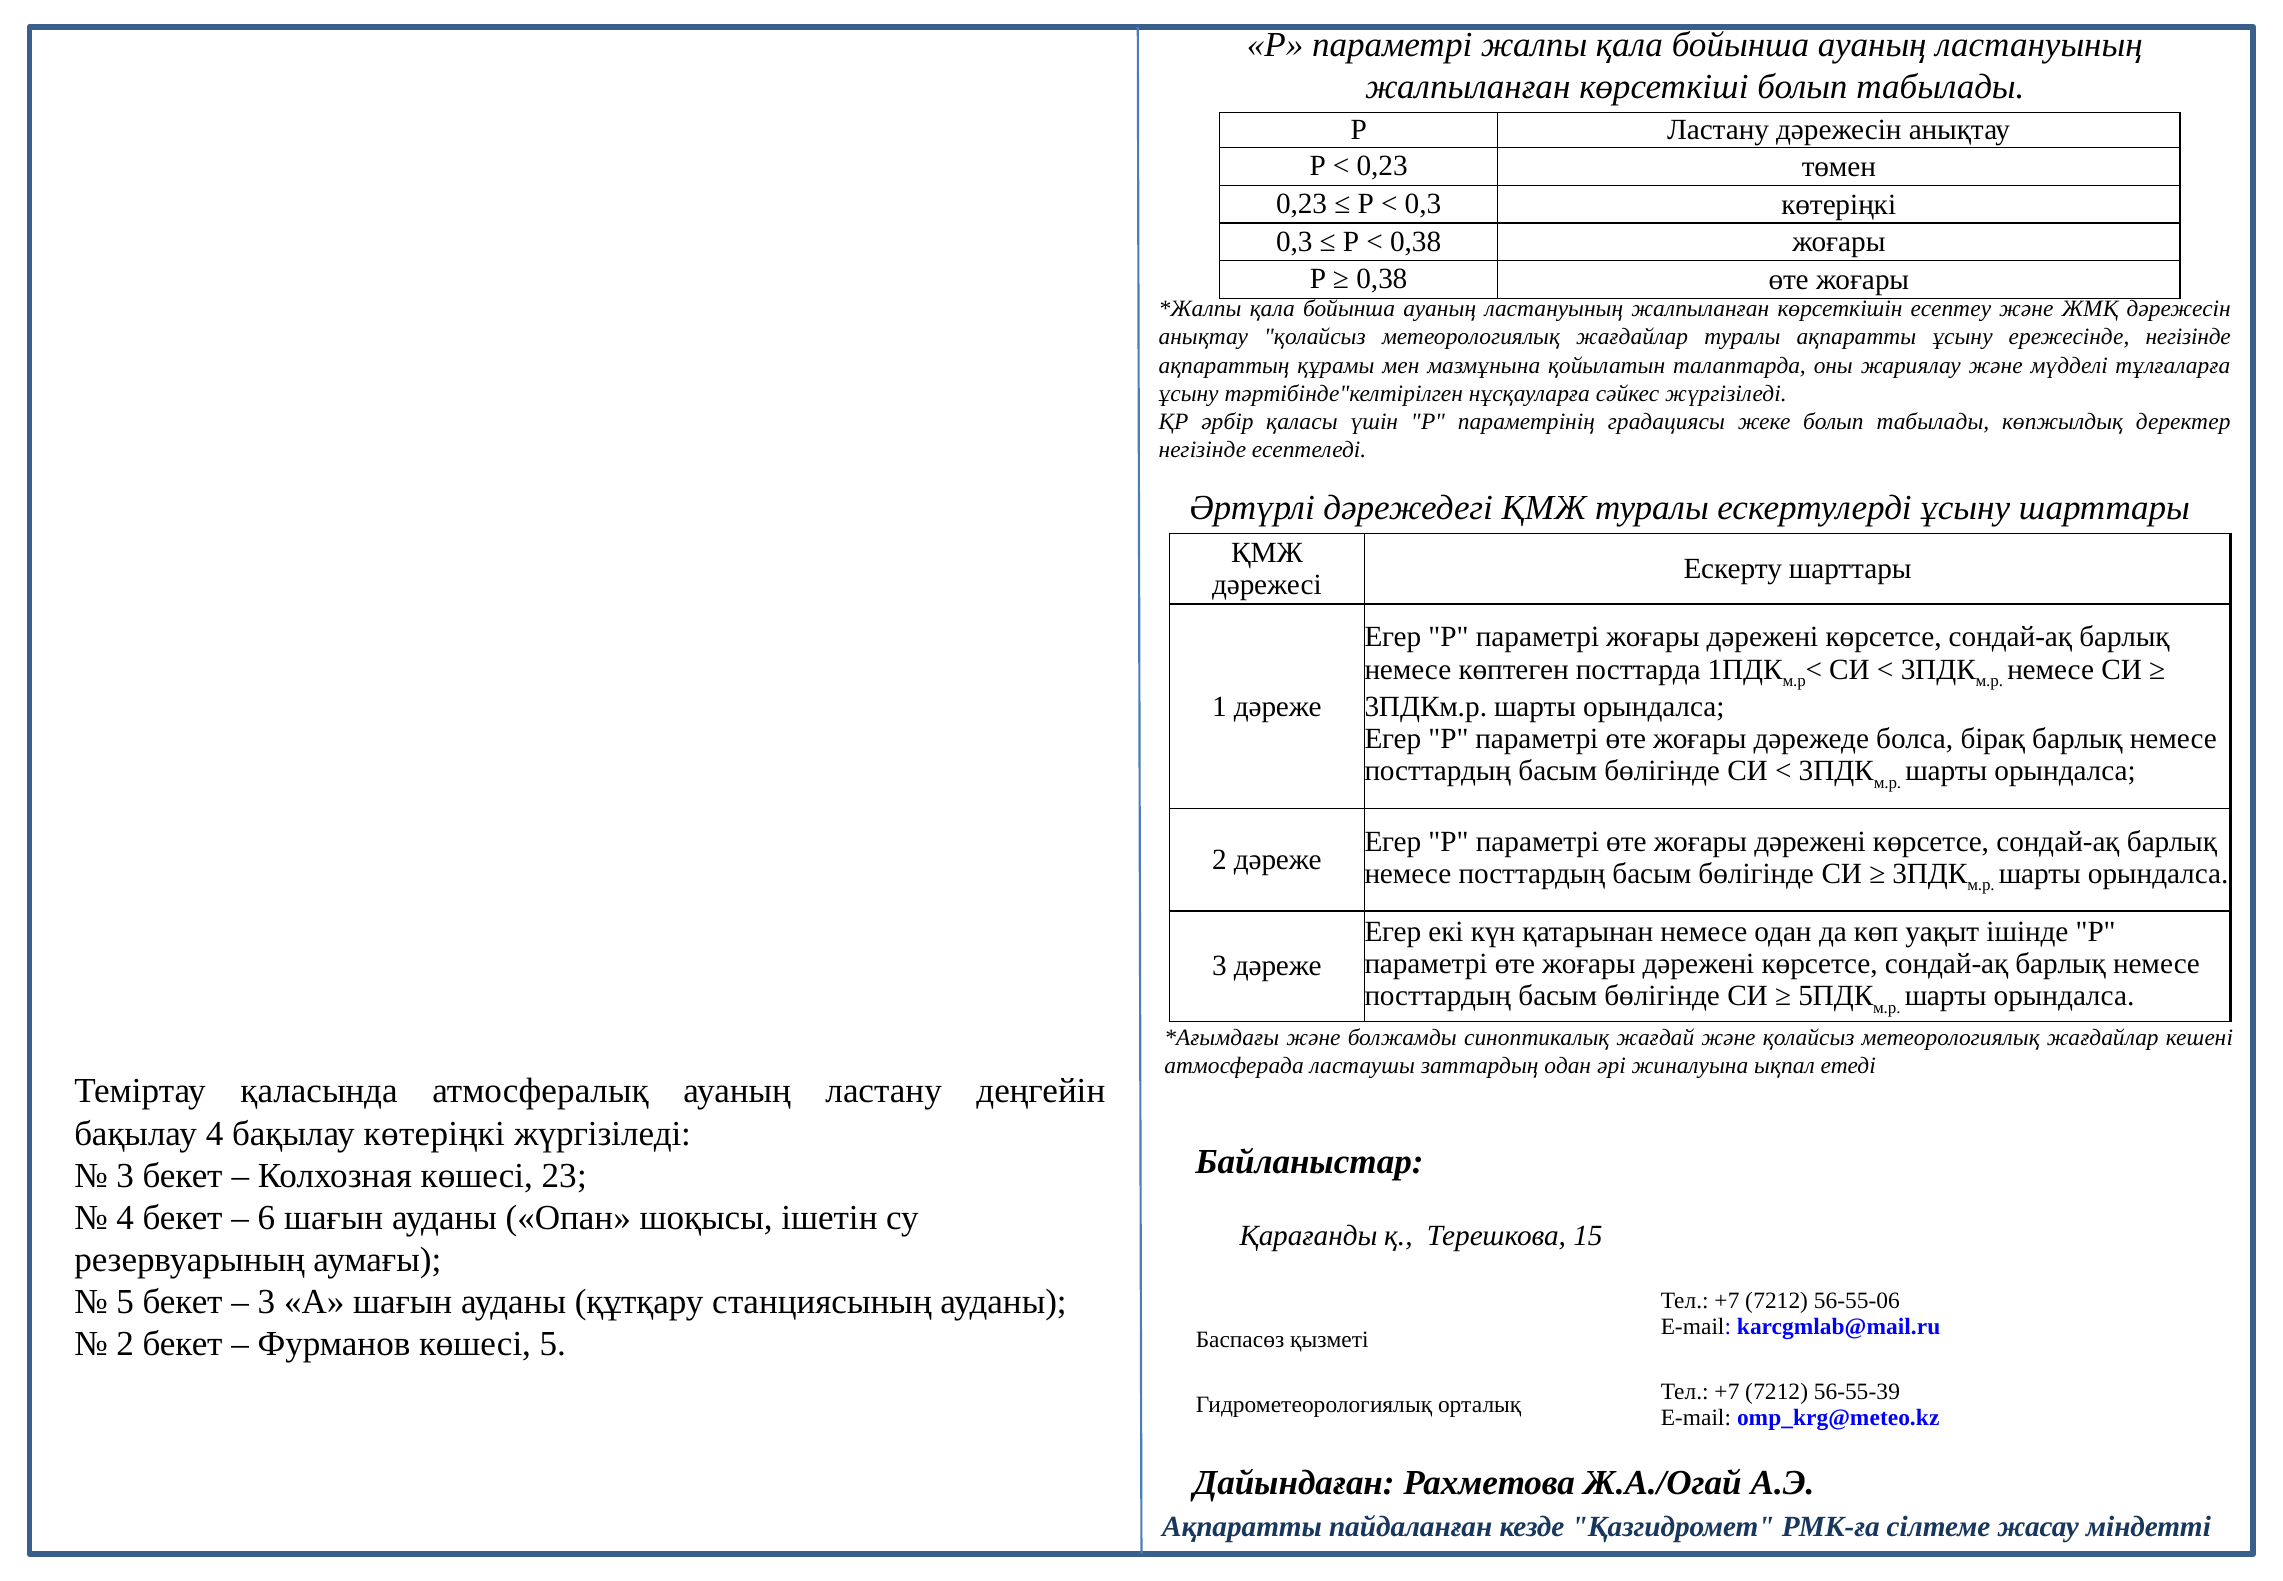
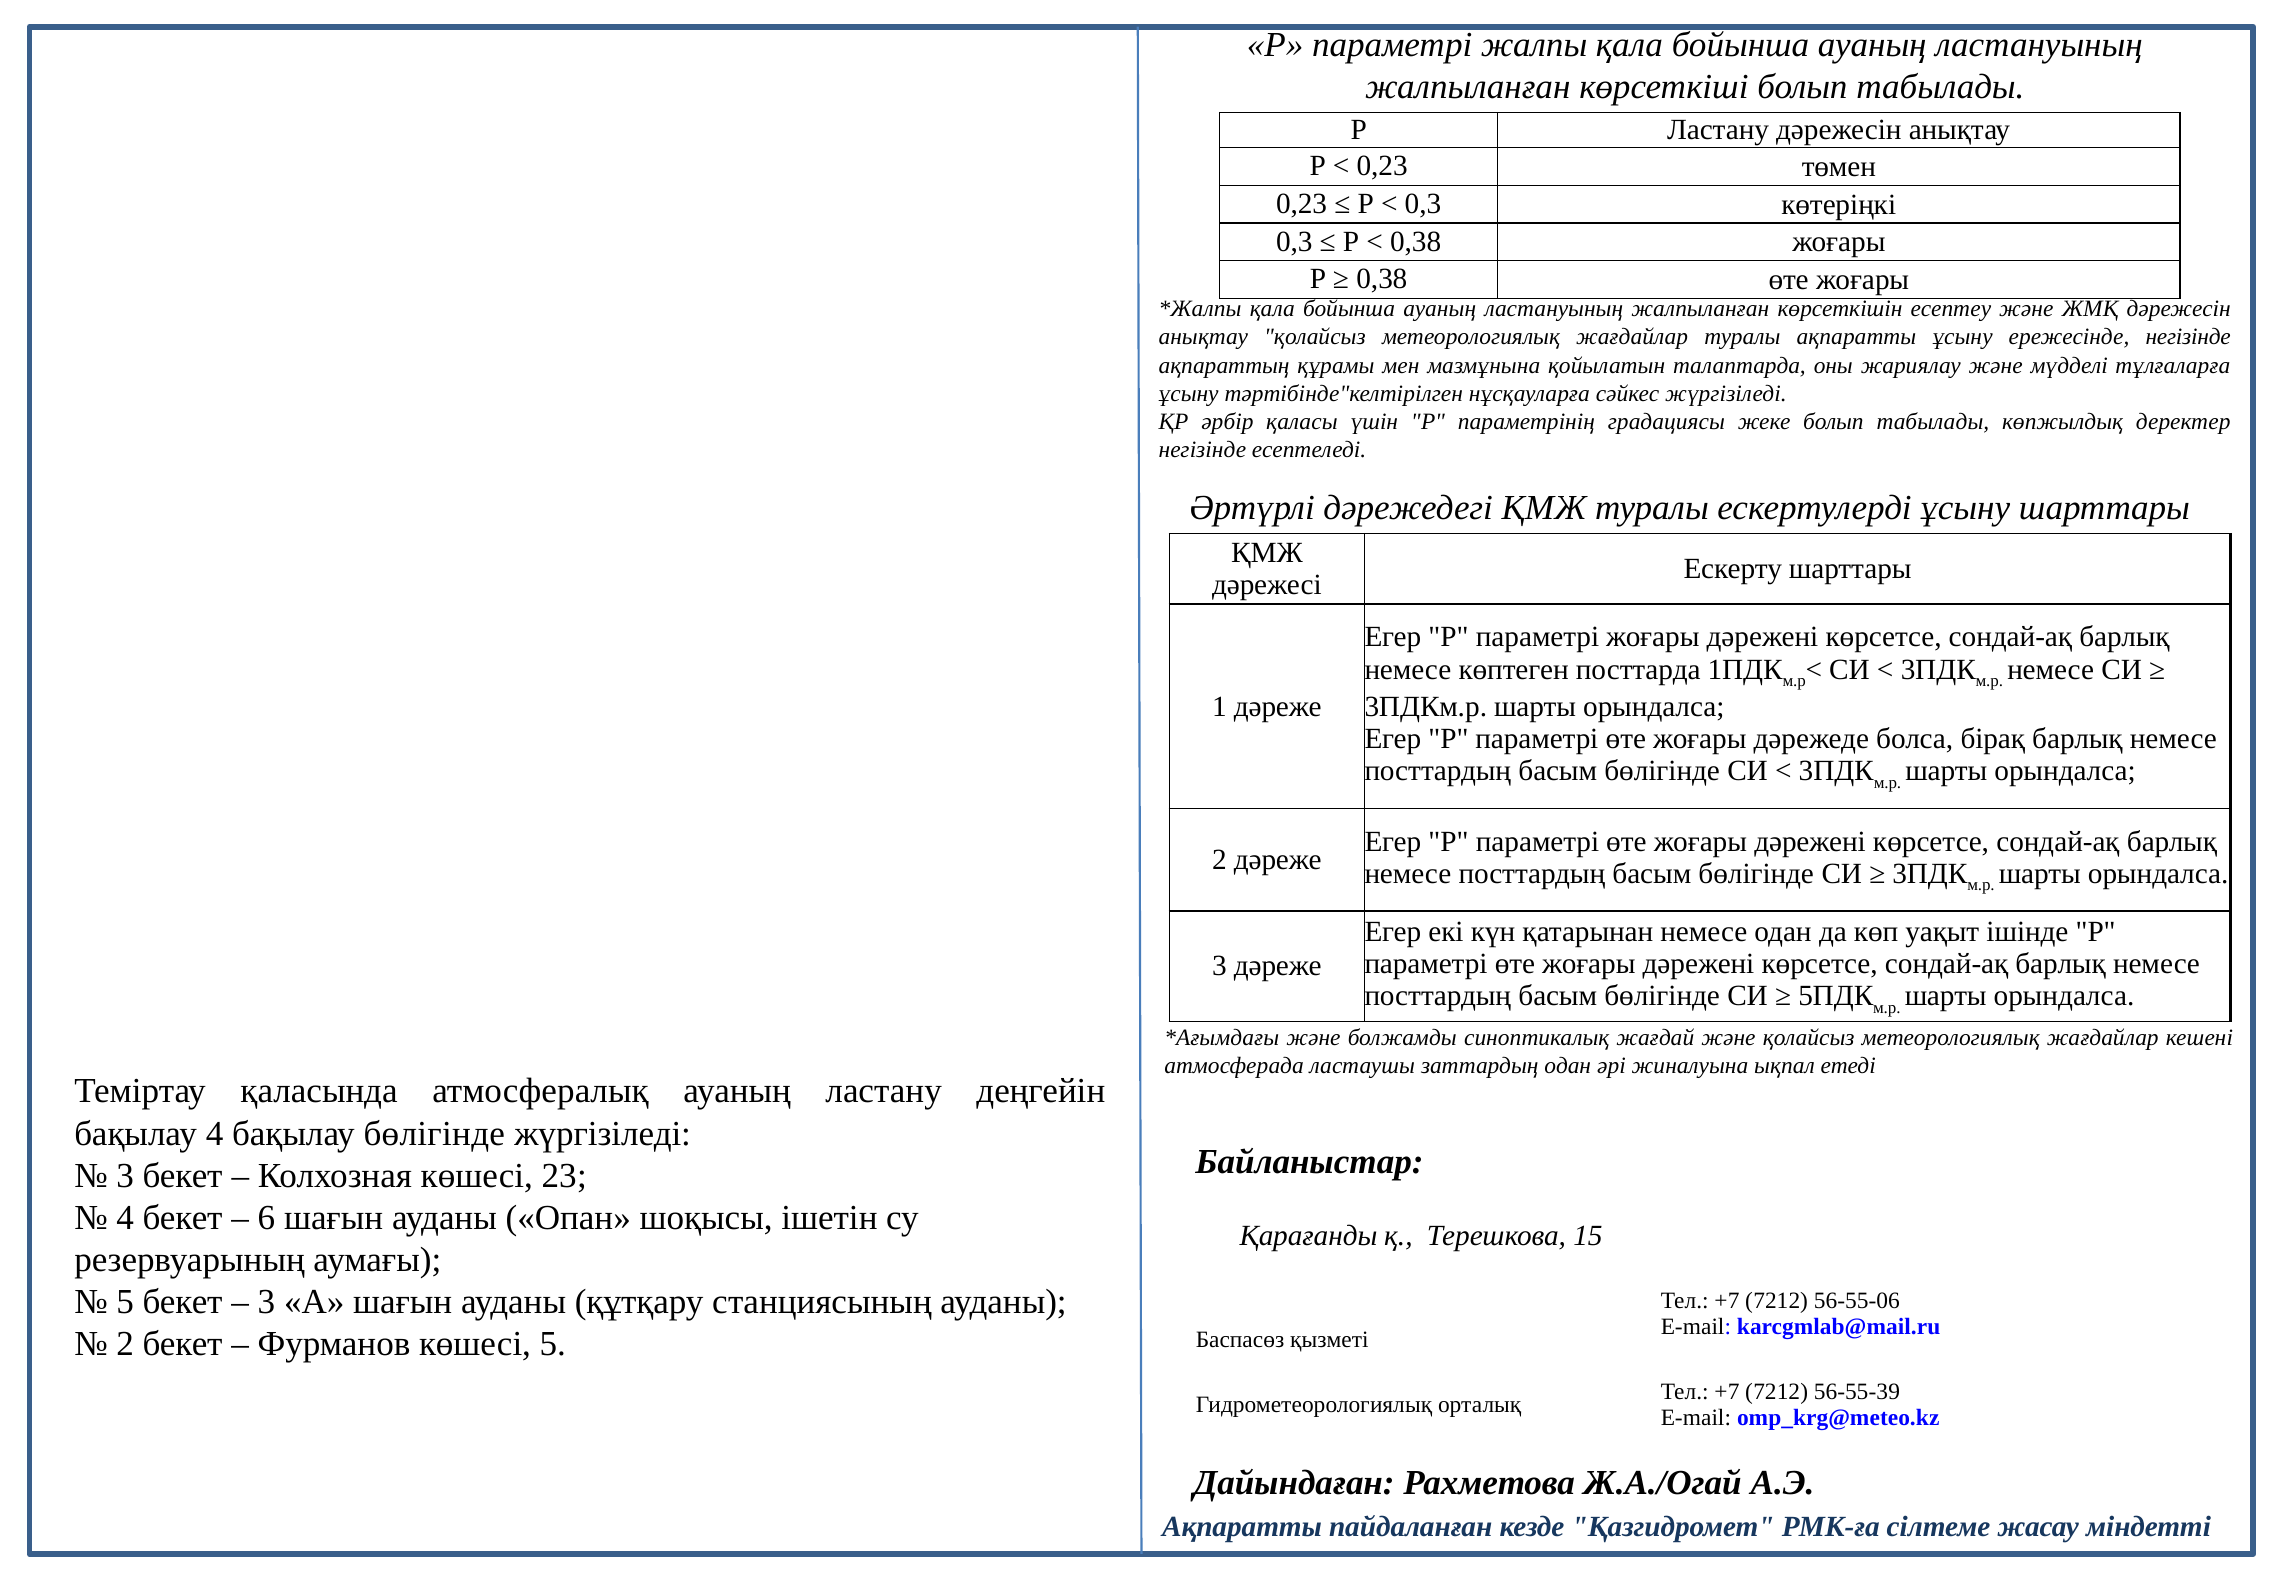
бақылау көтеріңкі: көтеріңкі -> бөлігінде (434, 1133)
